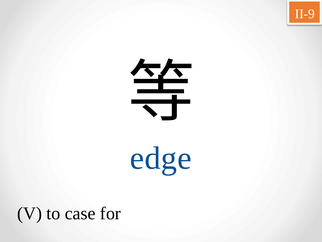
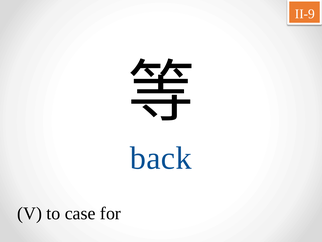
edge: edge -> back (161, 158)
